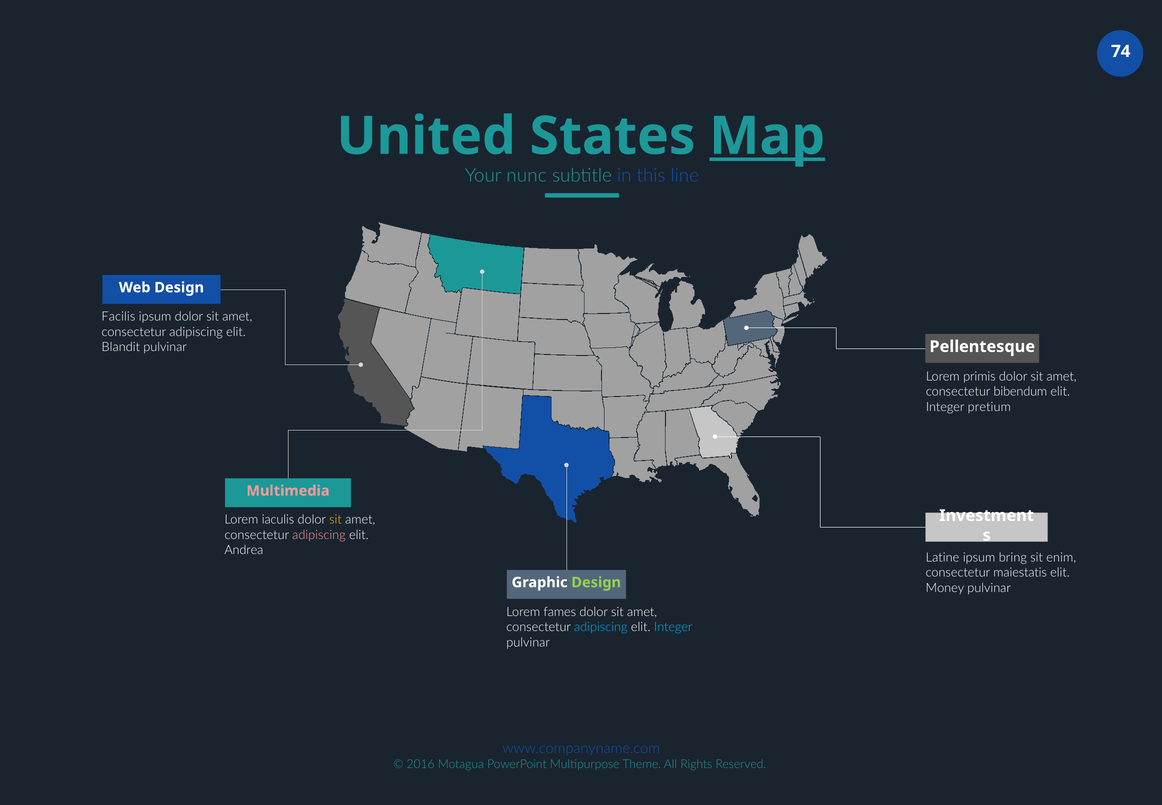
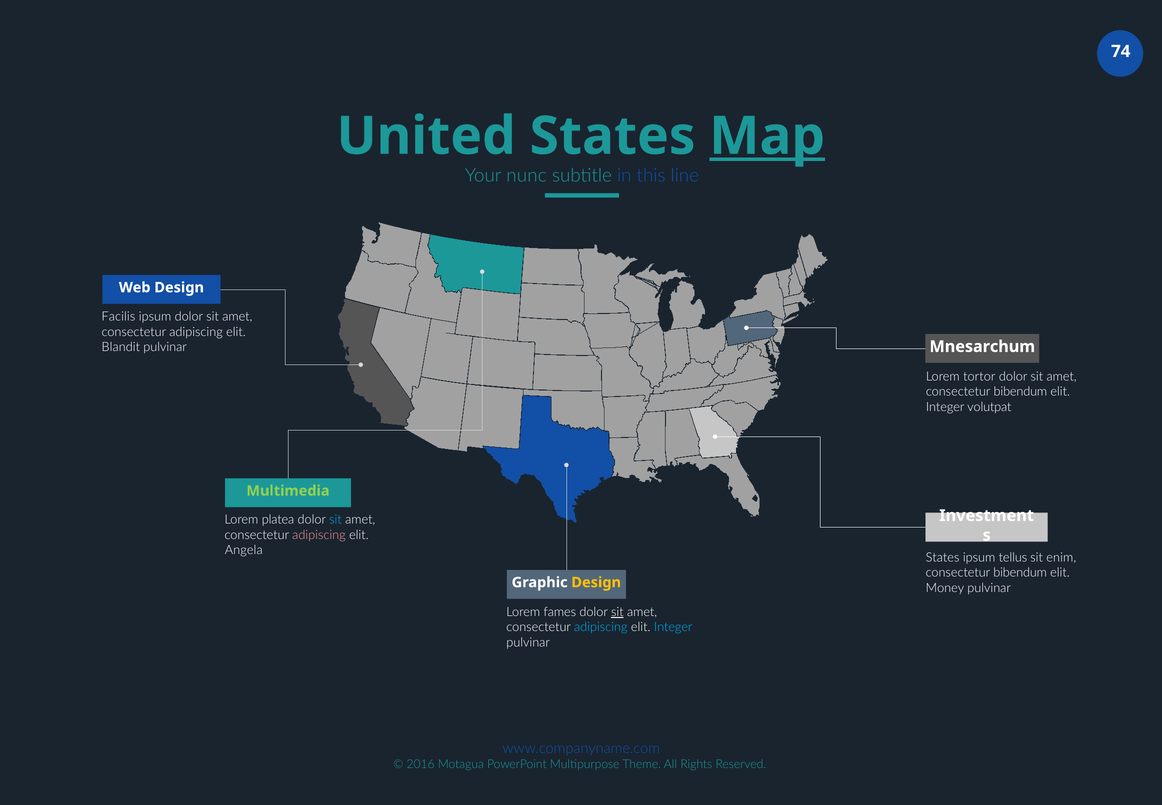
Pellentesque: Pellentesque -> Mnesarchum (982, 346)
primis: primis -> tortor (979, 376)
pretium: pretium -> volutpat (989, 407)
Multimedia colour: pink -> light green (288, 491)
iaculis: iaculis -> platea (278, 519)
sit colour: yellow -> light blue (335, 519)
Andrea: Andrea -> Angela (244, 550)
Latine: Latine -> States (943, 557)
bring: bring -> tellus (1013, 557)
maiestatis: maiestatis -> bibendum (1020, 572)
Design colour: light green -> yellow (596, 582)
sit underline: none -> present (617, 612)
